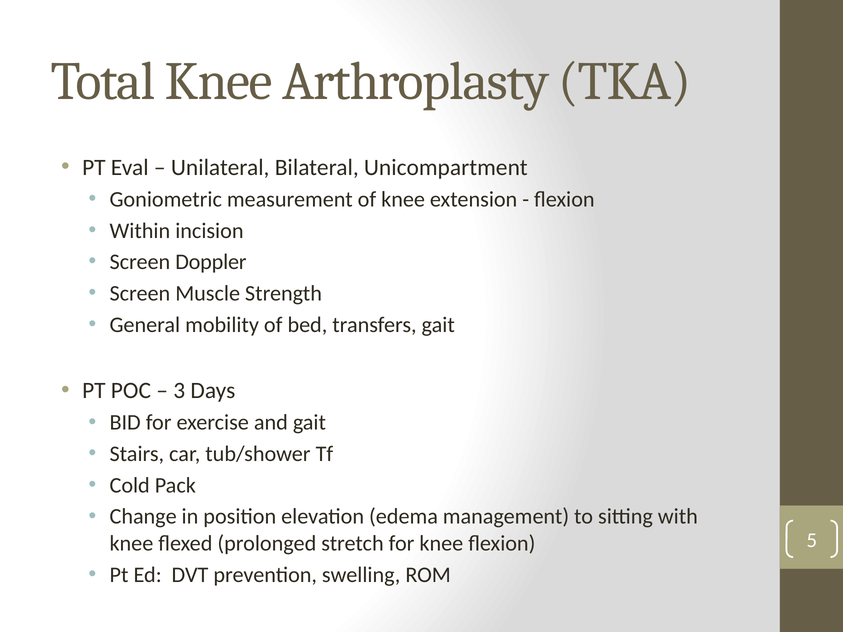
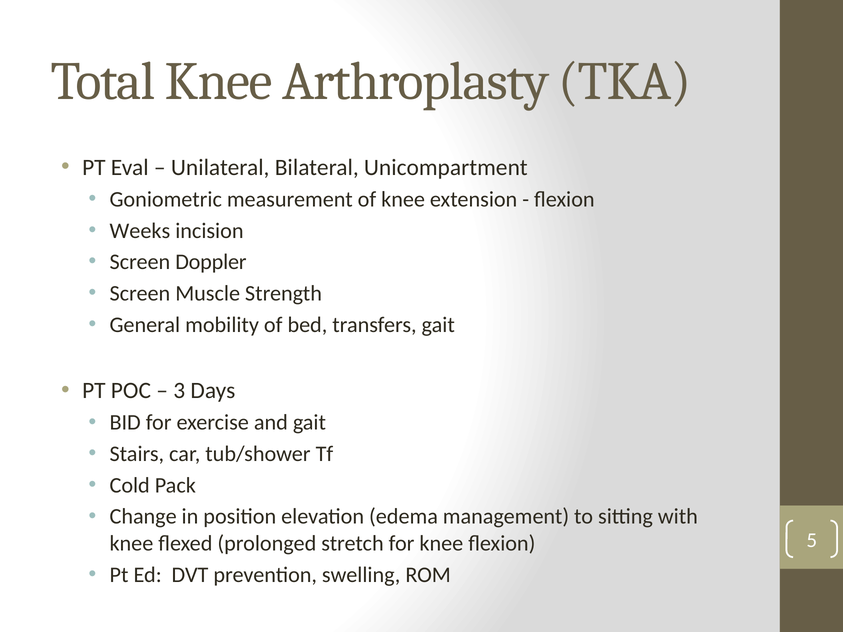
Within: Within -> Weeks (140, 231)
